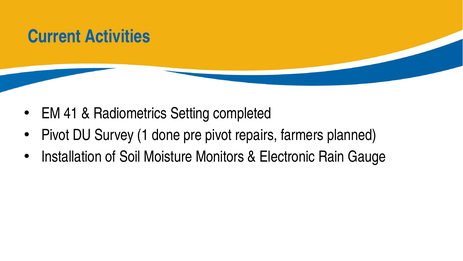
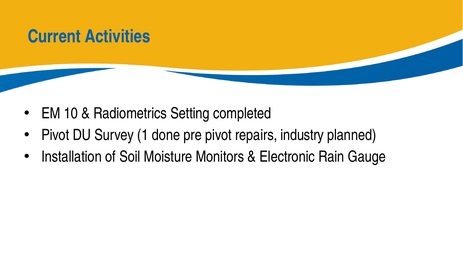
41: 41 -> 10 (71, 113)
farmers: farmers -> industry (302, 135)
